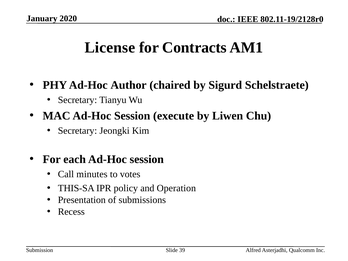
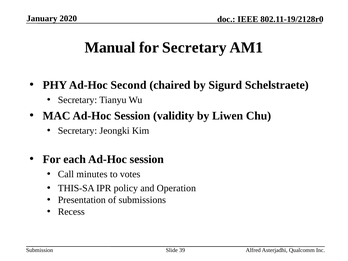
License: License -> Manual (110, 47)
for Contracts: Contracts -> Secretary (194, 47)
Author: Author -> Second (128, 85)
execute: execute -> validity (174, 116)
